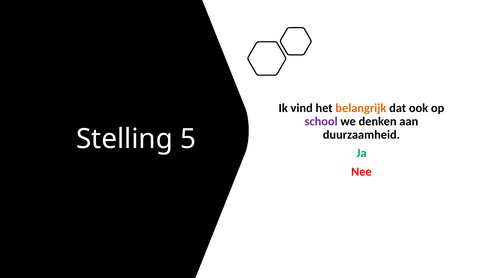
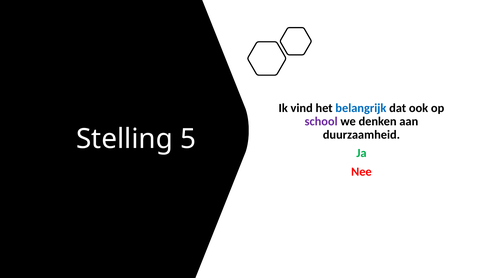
belangrijk colour: orange -> blue (361, 108)
